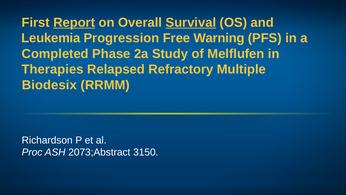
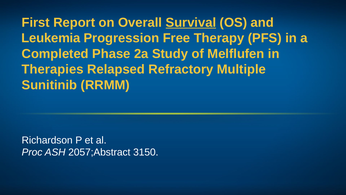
Report underline: present -> none (74, 23)
Warning: Warning -> Therapy (219, 38)
Biodesix: Biodesix -> Sunitinib (49, 85)
2073;Abstract: 2073;Abstract -> 2057;Abstract (99, 152)
